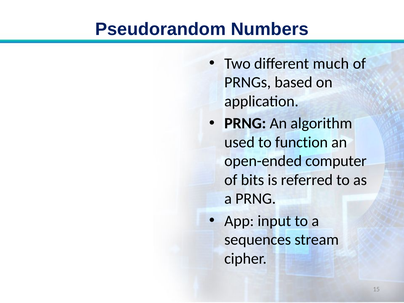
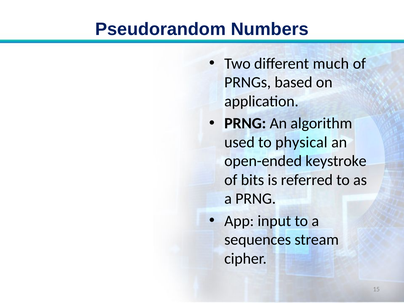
function: function -> physical (301, 142)
computer: computer -> keystroke (336, 161)
